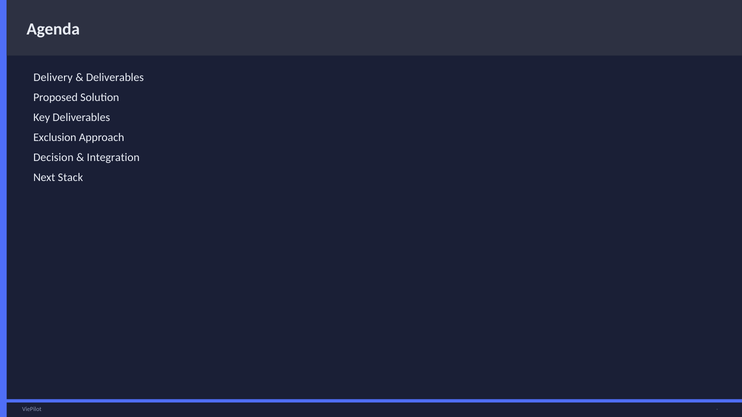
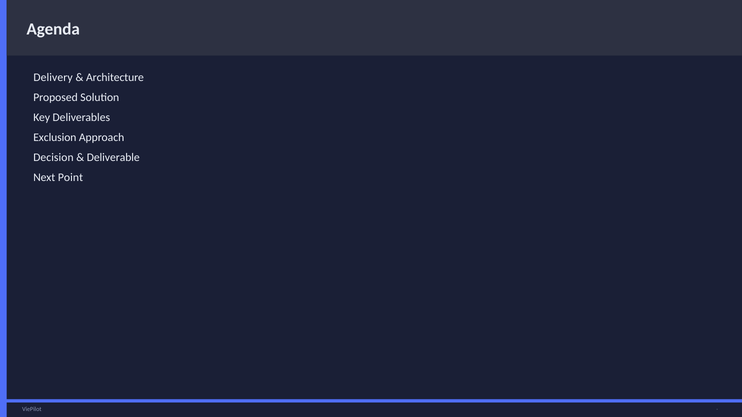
Deliverables: Deliverables -> Architecture (115, 77)
Integration: Integration -> Deliverable (113, 158)
Stack: Stack -> Point (70, 178)
